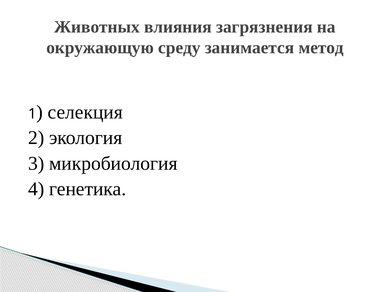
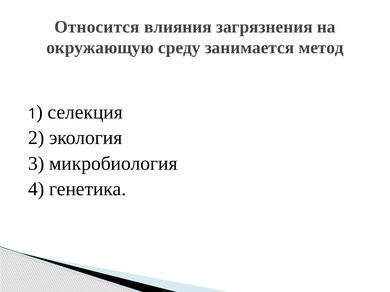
Животных: Животных -> Относится (97, 27)
